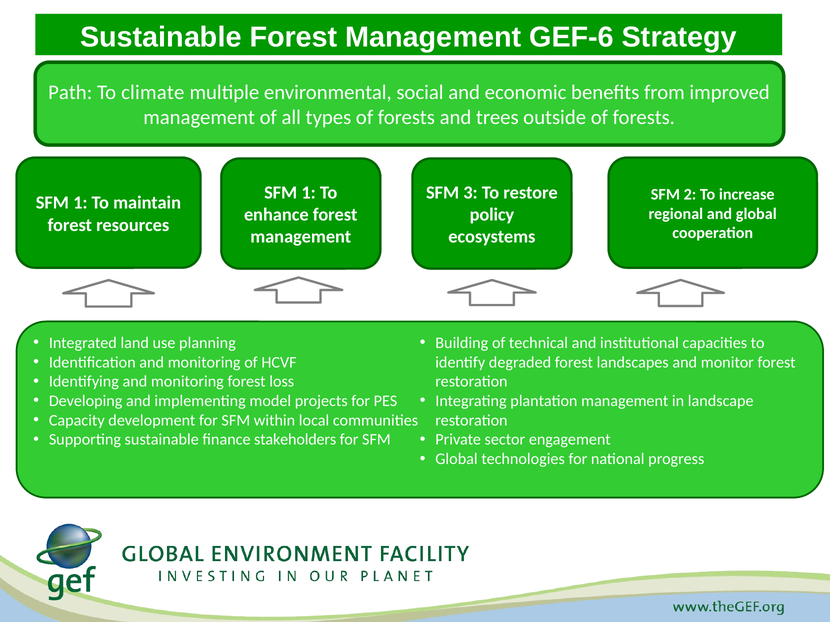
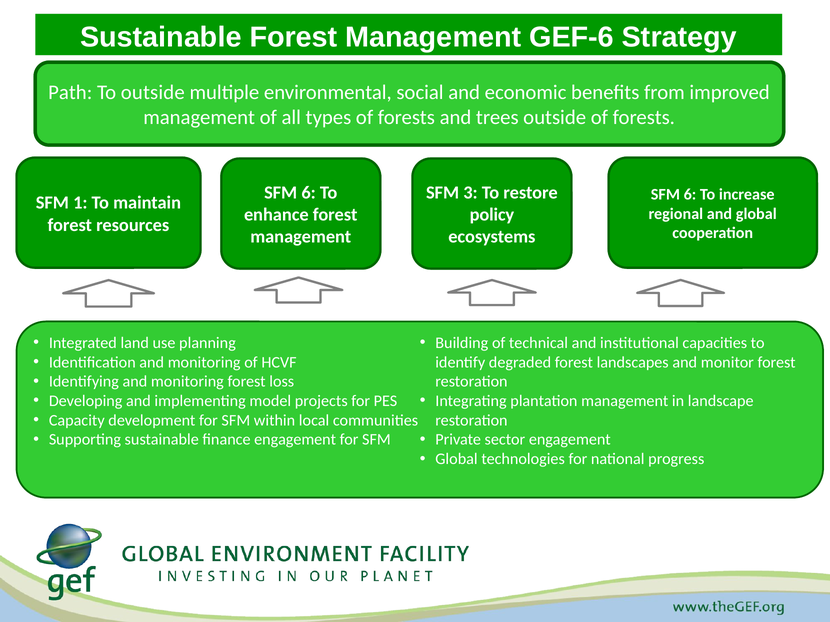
To climate: climate -> outside (153, 93)
1: 1 -> 6 (309, 193)
2: 2 -> 6 (690, 195)
finance stakeholders: stakeholders -> engagement (295, 440)
